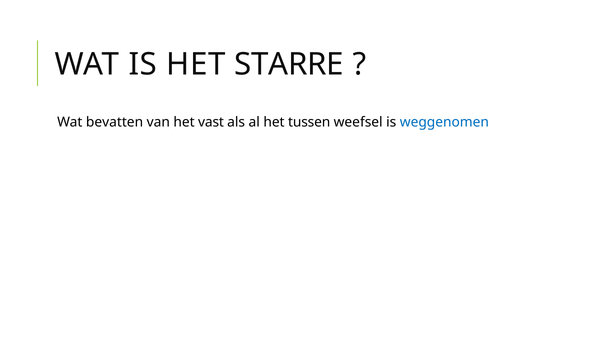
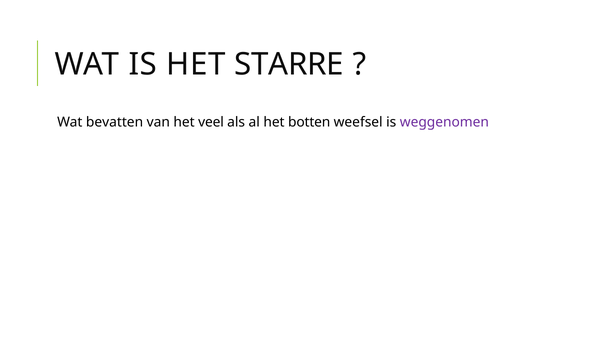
vast: vast -> veel (211, 122)
tussen: tussen -> botten (309, 122)
weggenomen colour: blue -> purple (444, 122)
